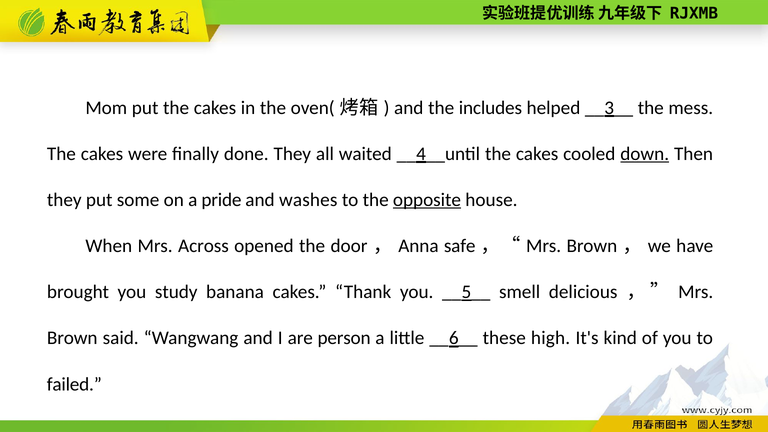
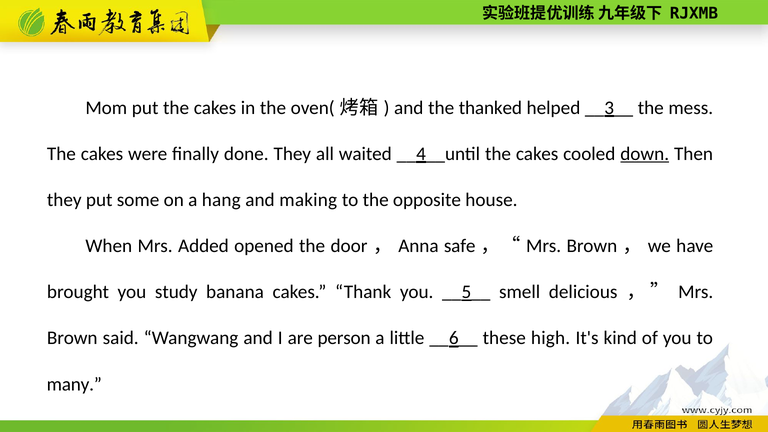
includes: includes -> thanked (490, 108)
pride: pride -> hang (221, 200)
washes: washes -> making (308, 200)
opposite underline: present -> none (427, 200)
Across: Across -> Added (203, 246)
failed: failed -> many (74, 384)
